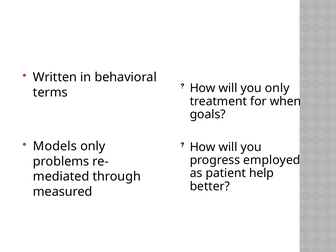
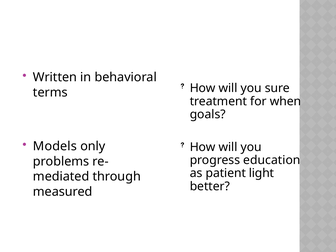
you only: only -> sure (277, 88)
employed: employed -> education (272, 160)
help: help -> light (262, 173)
